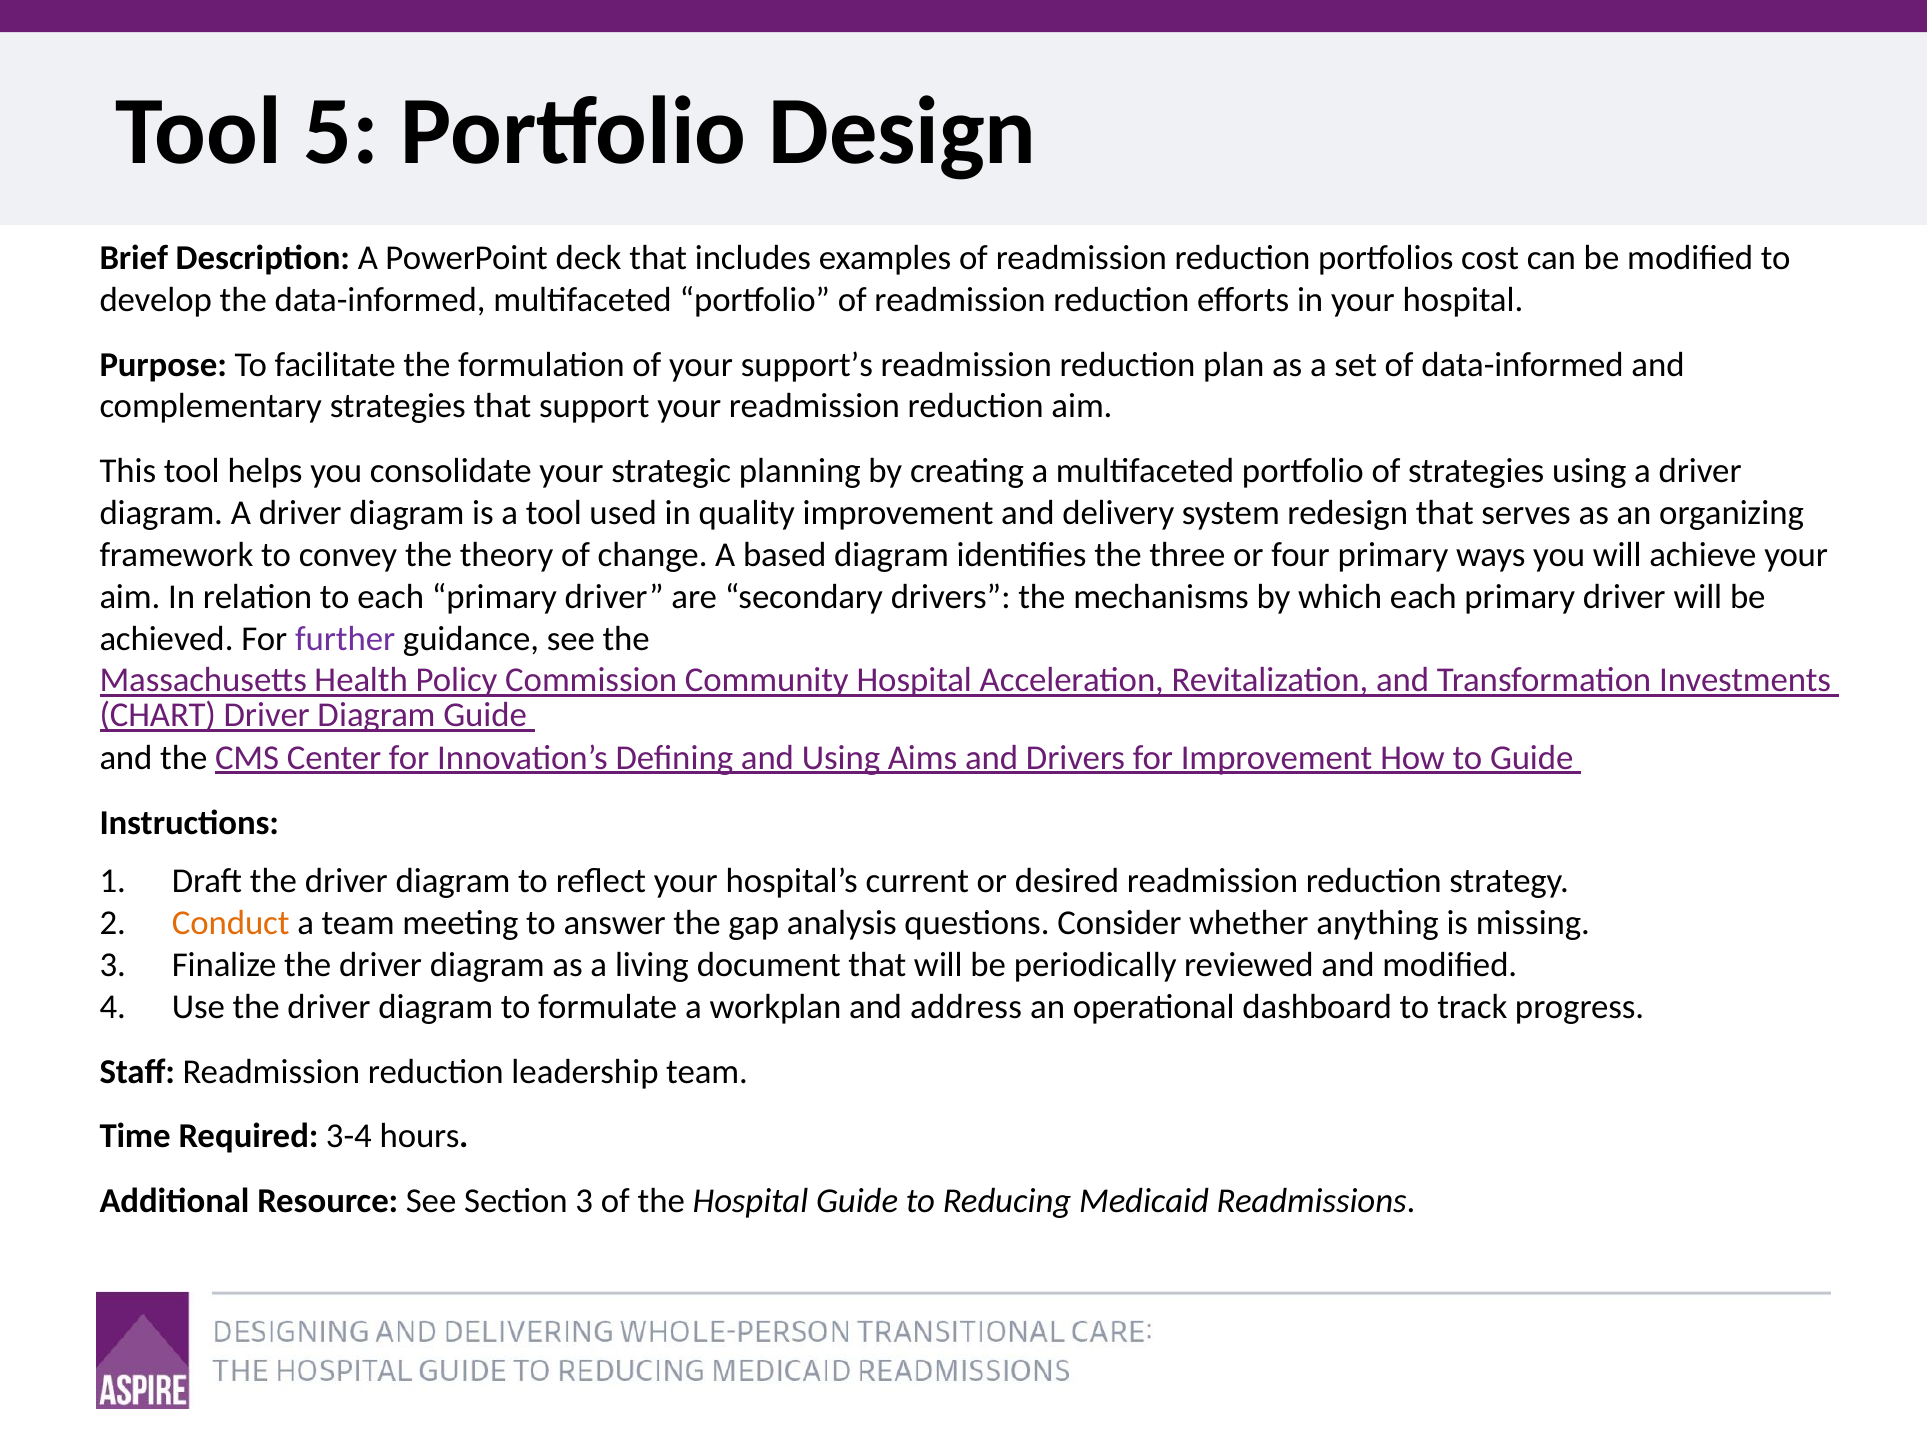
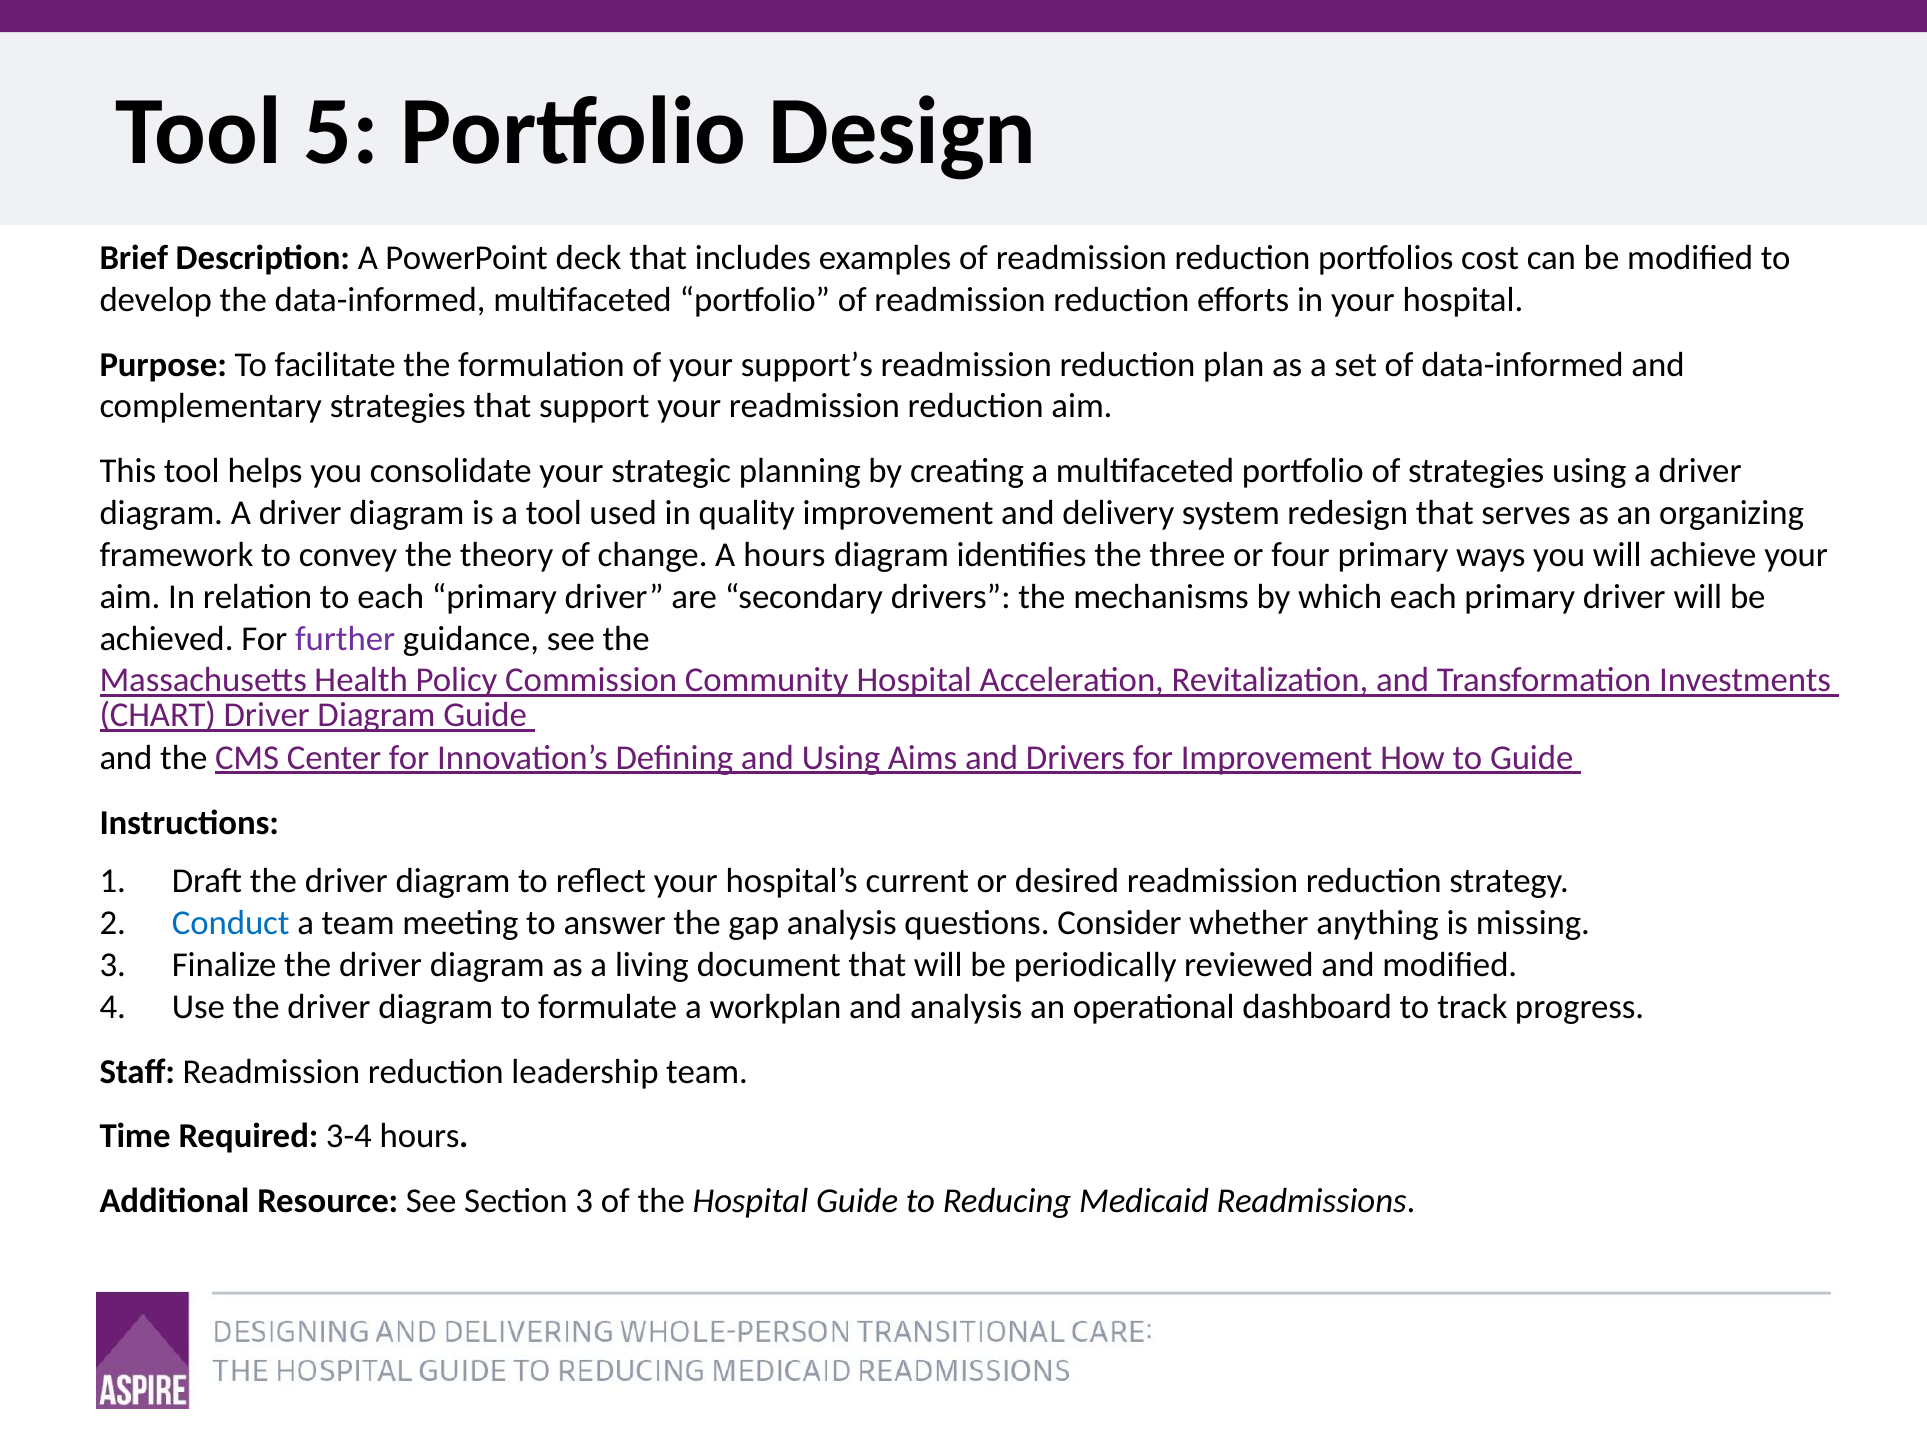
A based: based -> hours (785, 555)
Conduct colour: orange -> blue (231, 922)
and address: address -> analysis (966, 1006)
